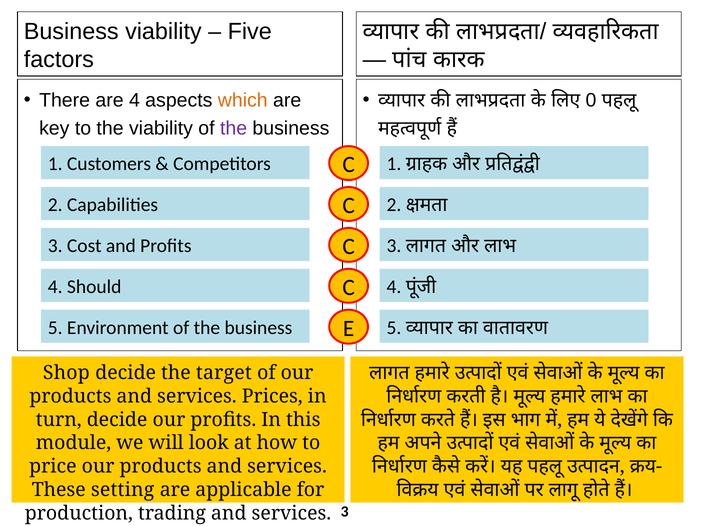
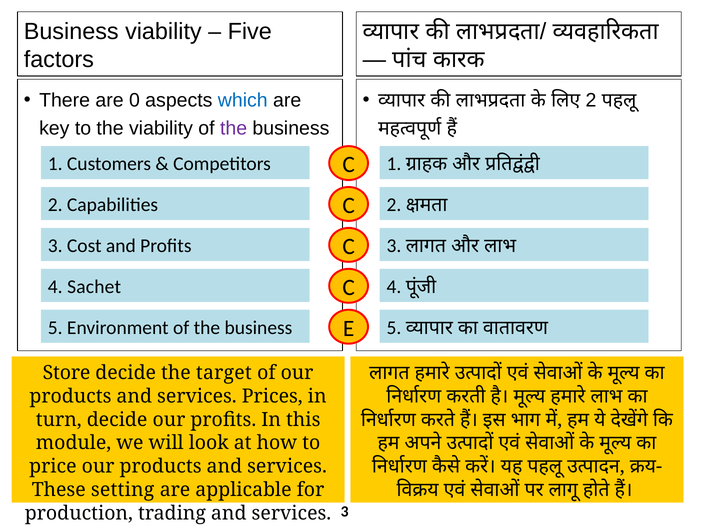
are 4: 4 -> 0 (134, 100)
which colour: orange -> blue (243, 100)
0: 0 -> 2 (591, 100)
Should: Should -> Sachet (94, 287)
Shop: Shop -> Store (67, 373)
